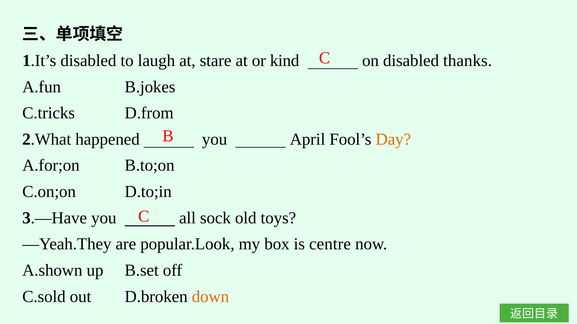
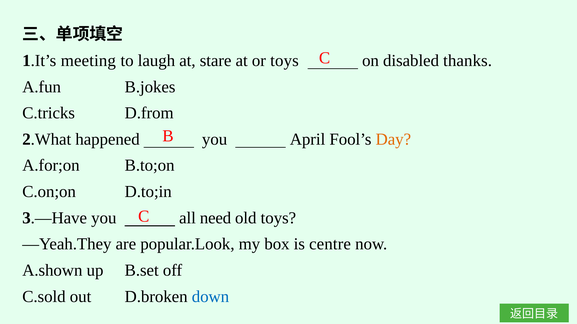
1.It’s disabled: disabled -> meeting (88, 61)
or kind: kind -> toys (284, 61)
sock: sock -> need (216, 218)
down colour: orange -> blue (210, 297)
